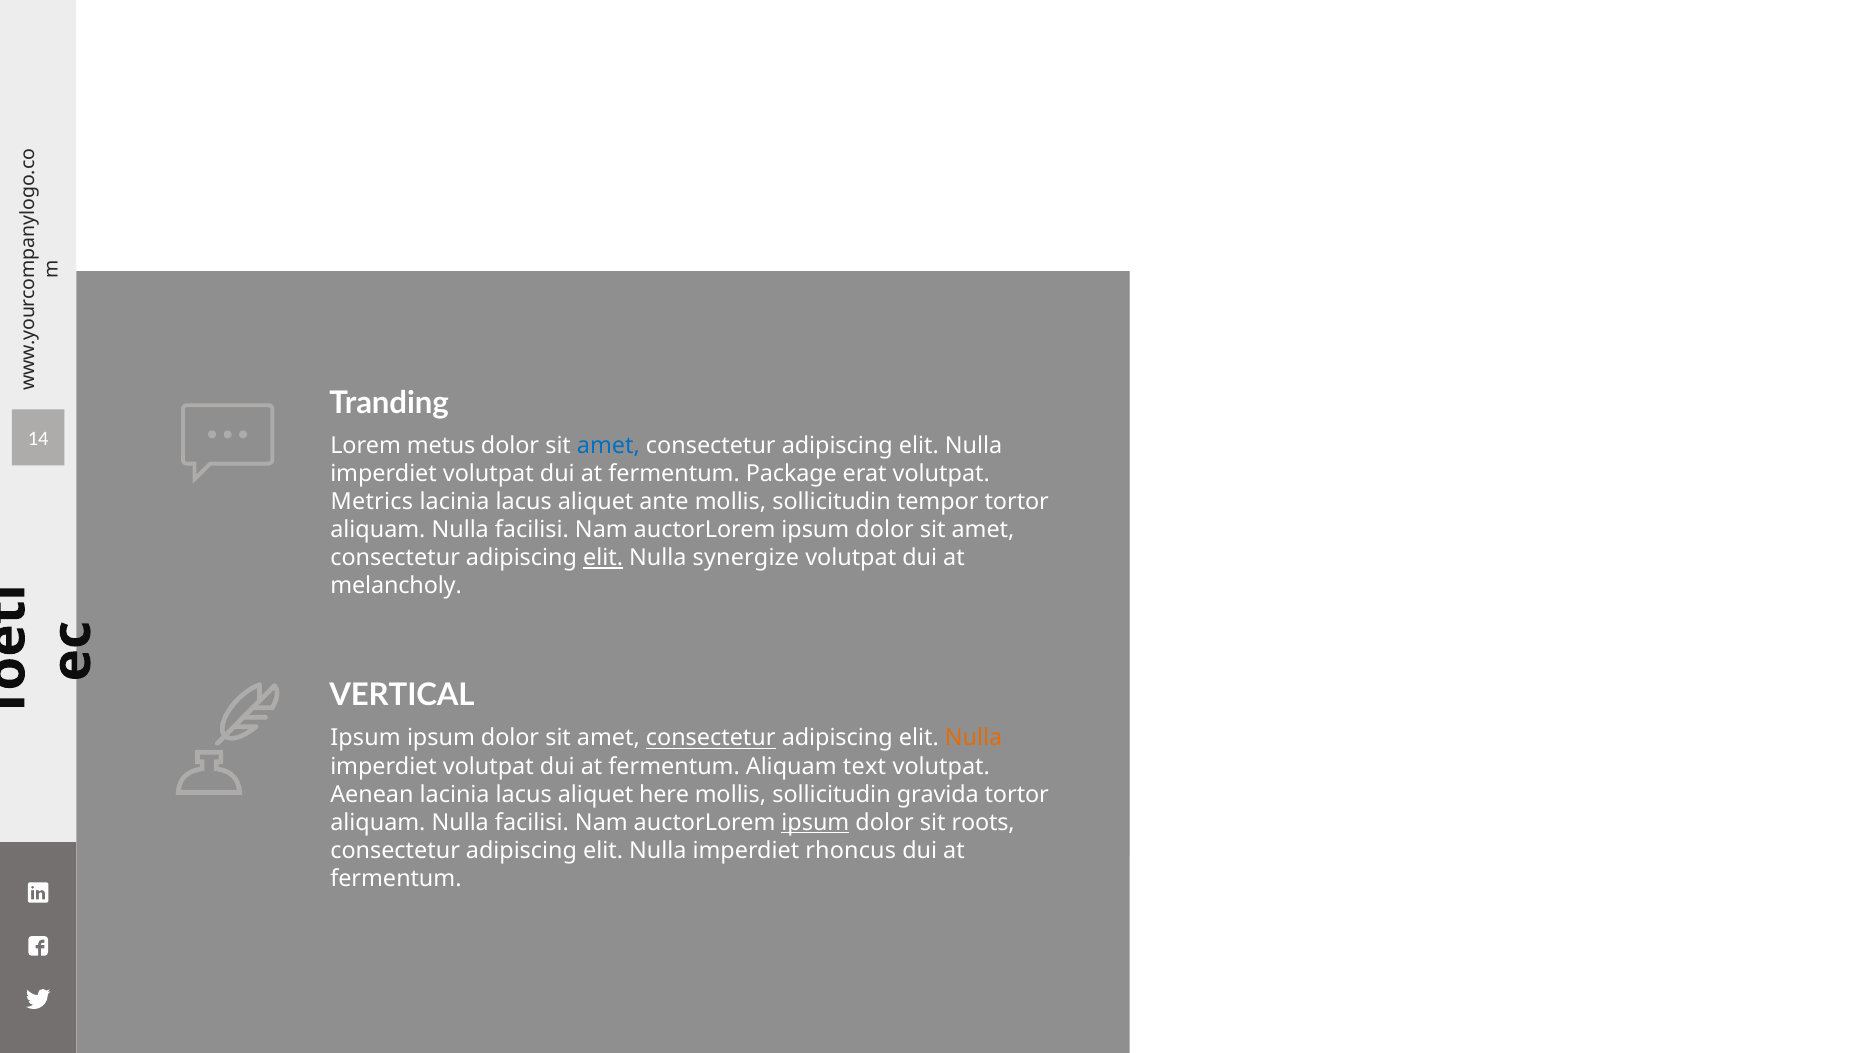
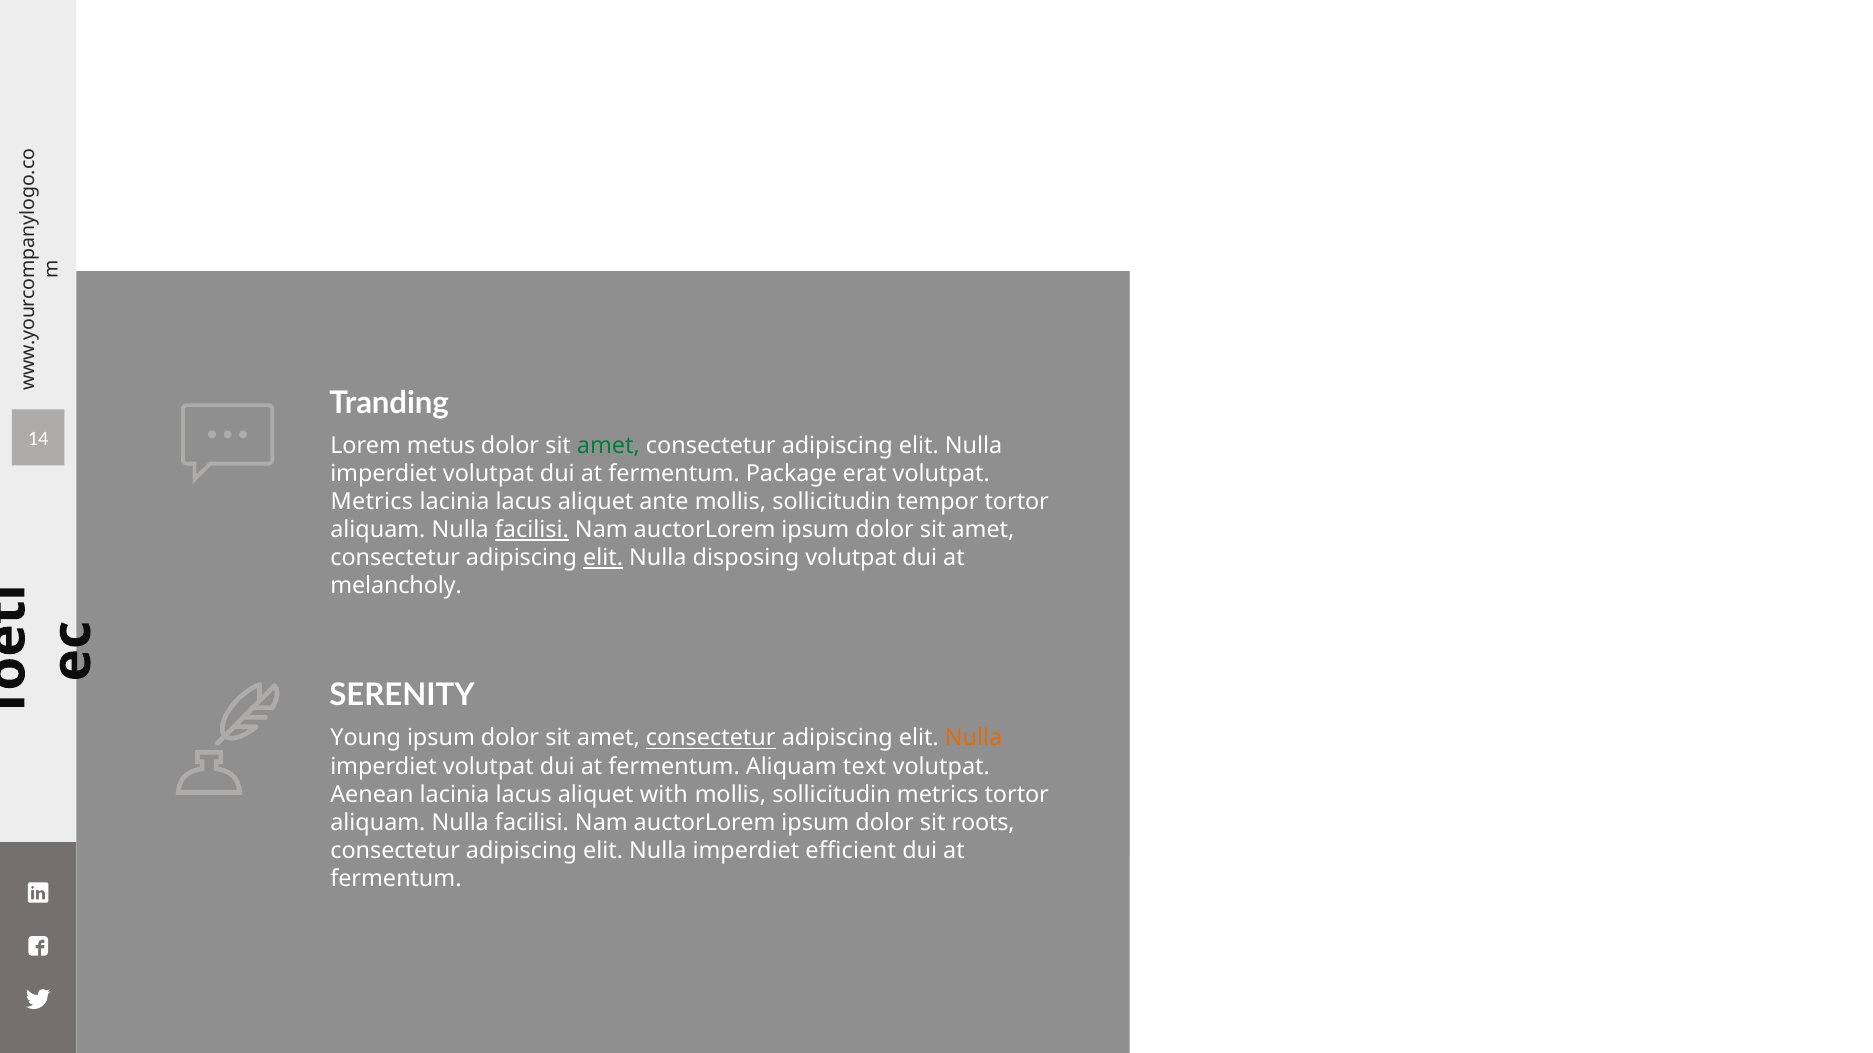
amet colour: blue -> green (608, 446)
facilisi underline: none -> present (532, 530)
synergize: synergize -> disposing (746, 558)
VERTICAL: VERTICAL -> SERENITY (402, 696)
Ipsum: Ipsum -> Young (366, 739)
aliquet here: here -> with (664, 795)
sollicitudin gravida: gravida -> metrics (938, 795)
ipsum underline: present -> none (815, 823)
rhoncus: rhoncus -> efficient (851, 851)
